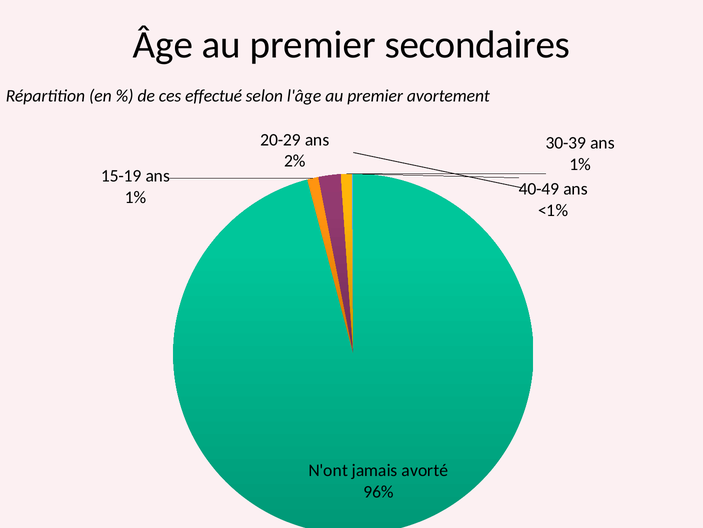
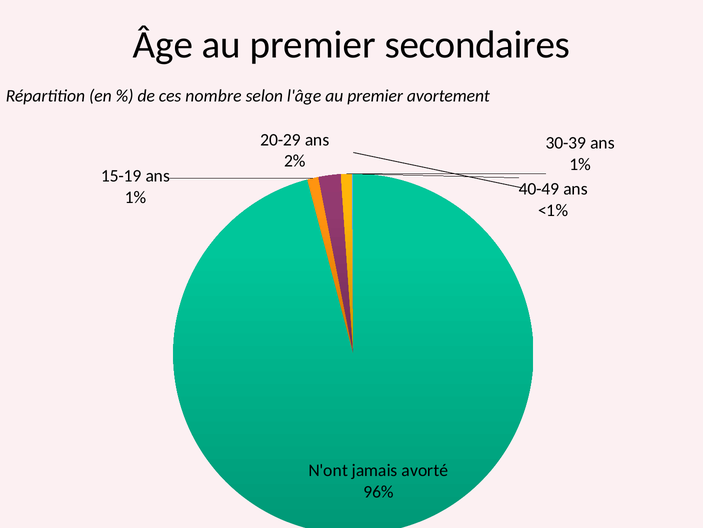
effectué: effectué -> nombre (213, 96)
